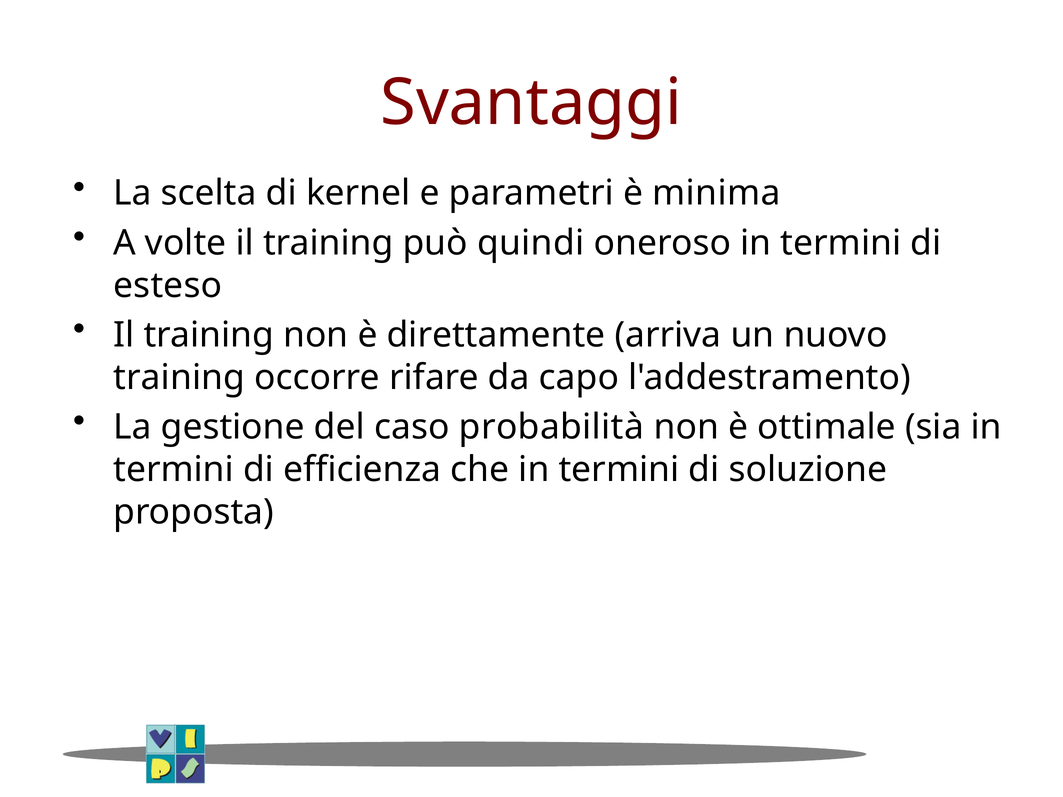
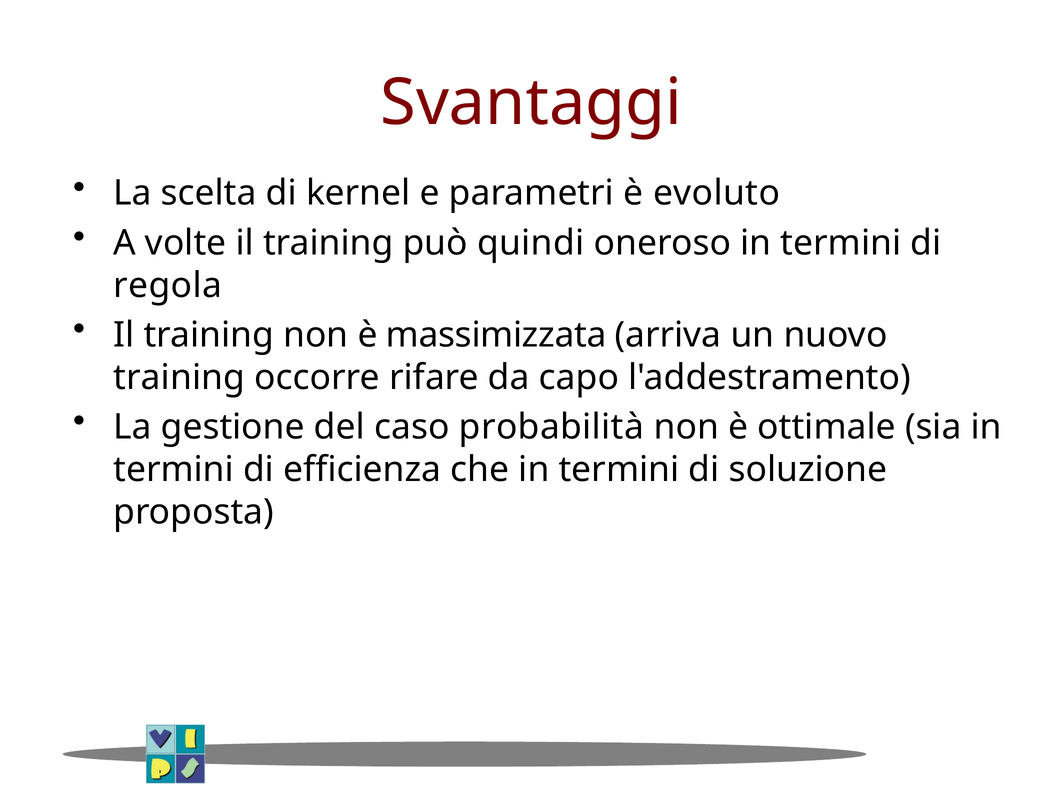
minima: minima -> evoluto (717, 193)
esteso: esteso -> regola (168, 285)
direttamente: direttamente -> massimizzata (496, 335)
